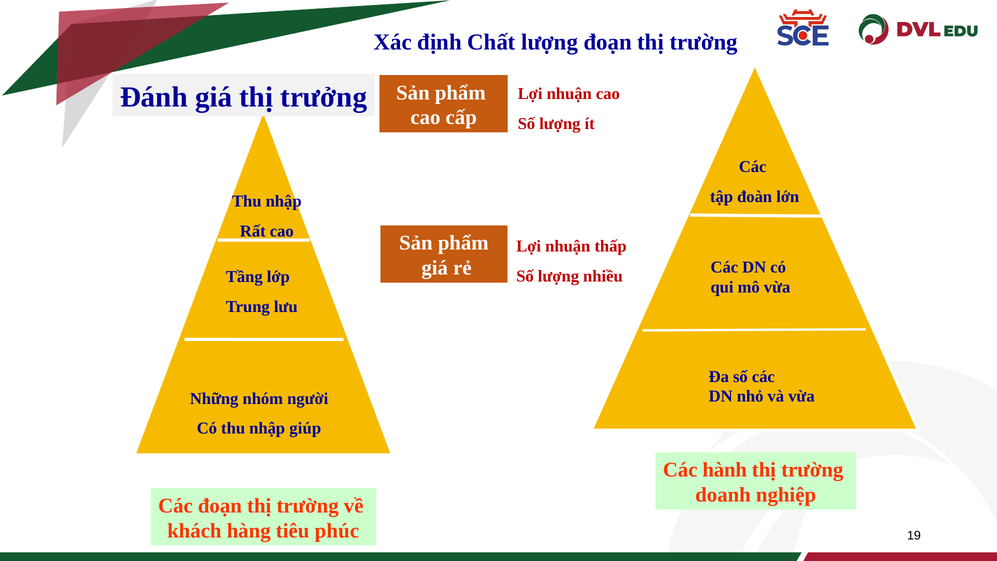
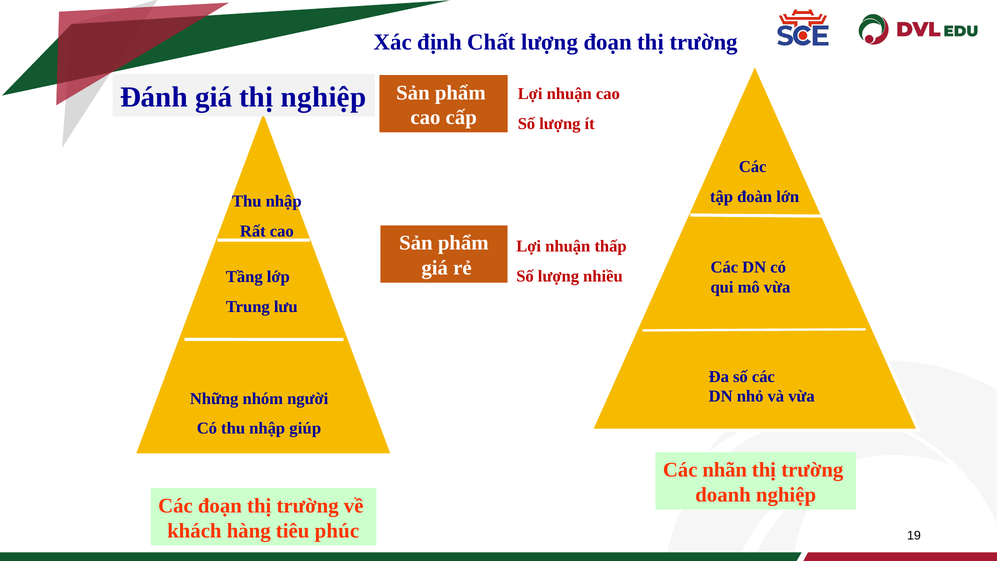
thị trưởng: trưởng -> nghiệp (324, 97)
hành: hành -> nhãn (725, 470)
